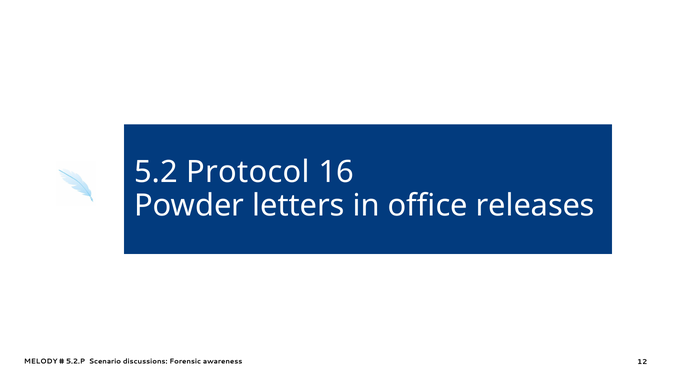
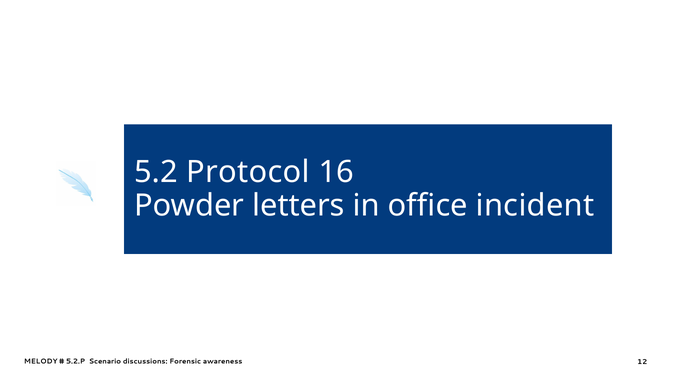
releases: releases -> incident (535, 206)
